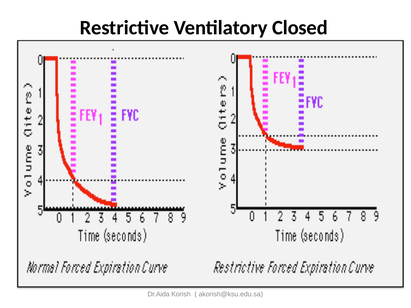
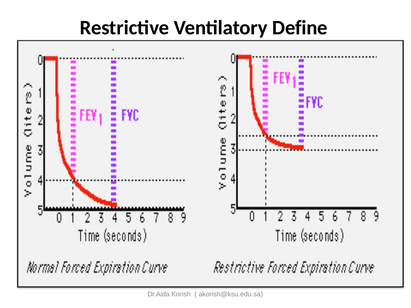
Closed: Closed -> Define (300, 28)
